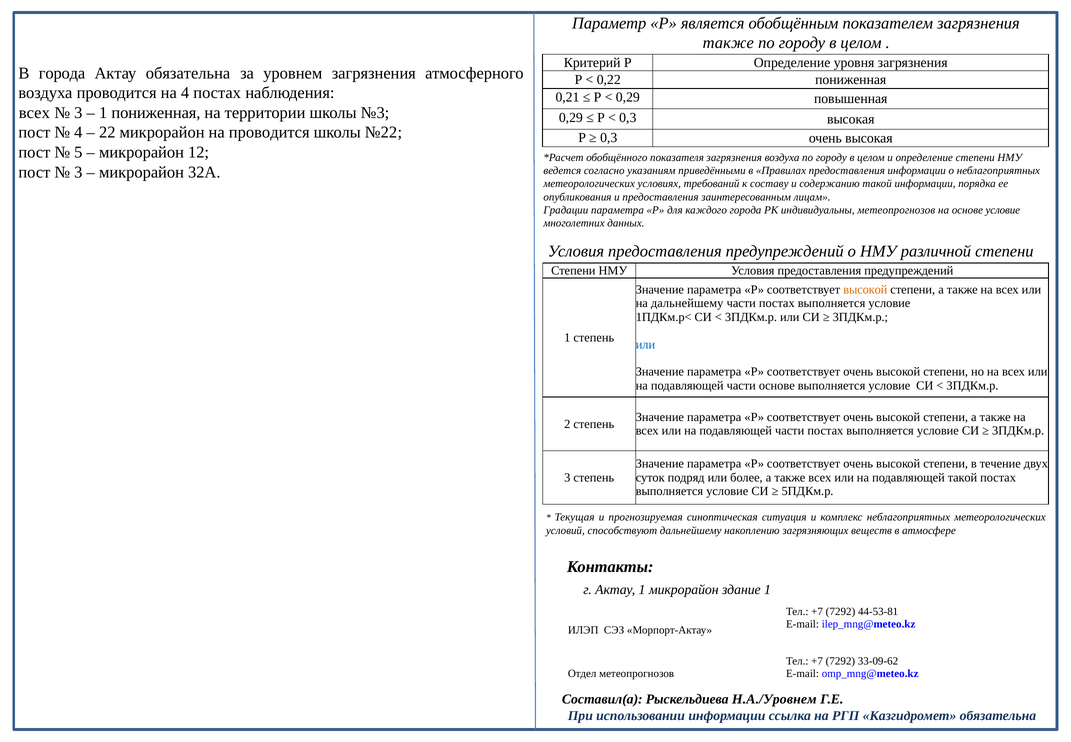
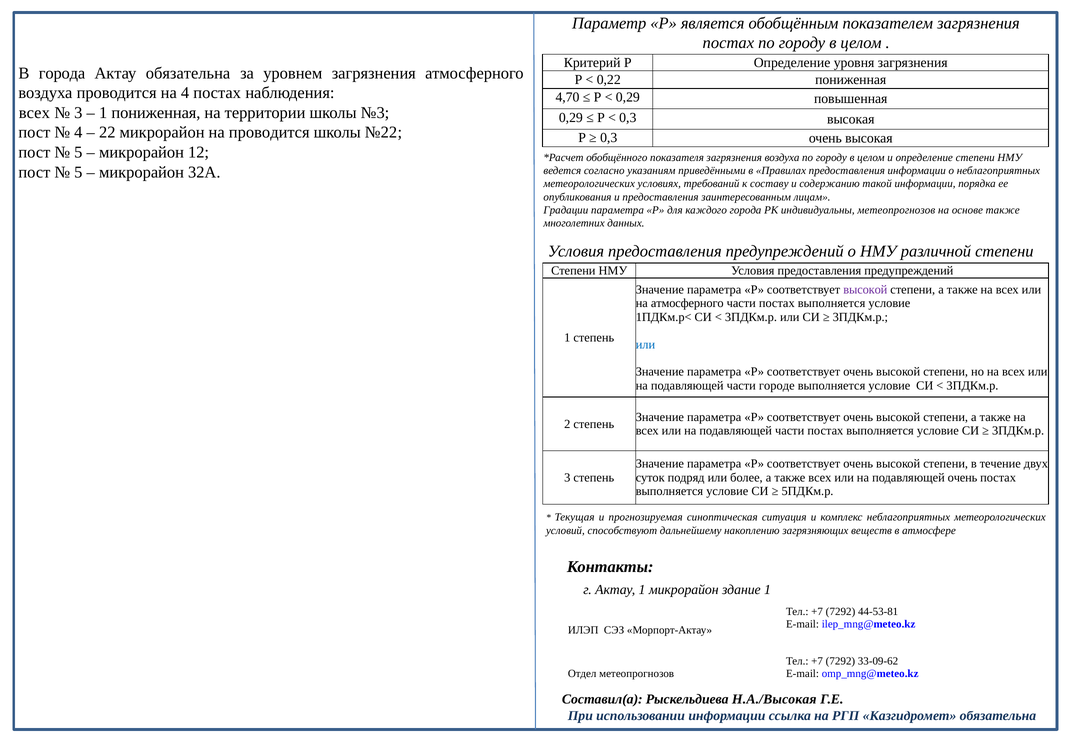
также: также -> постах (728, 43)
0,21: 0,21 -> 4,70 (567, 97)
3: 3 -> 5 (78, 172)
основе условие: условие -> также (1003, 210)
высокой colour: orange -> purple (865, 289)
на дальнейшему: дальнейшему -> атмосферного (687, 303)
части основе: основе -> городе (777, 385)
подавляющей такой: такой -> очень (963, 477)
Н.А./Уровнем: Н.А./Уровнем -> Н.А./Высокая (774, 699)
